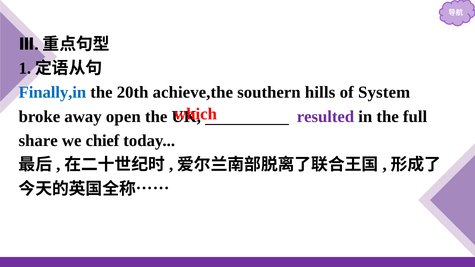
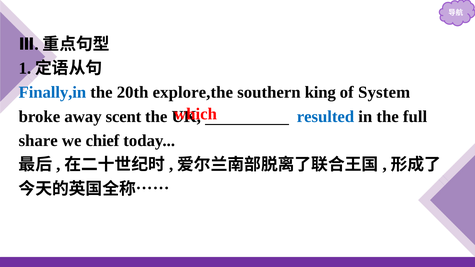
achieve,the: achieve,the -> explore,the (193, 92)
hills: hills -> king (320, 92)
open: open -> scent (123, 117)
resulted colour: purple -> blue (325, 117)
